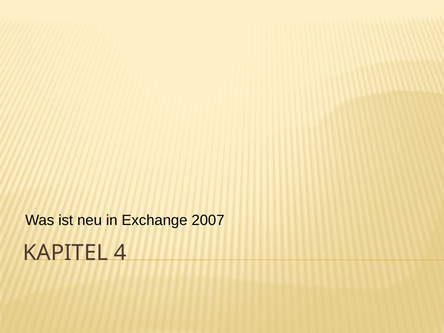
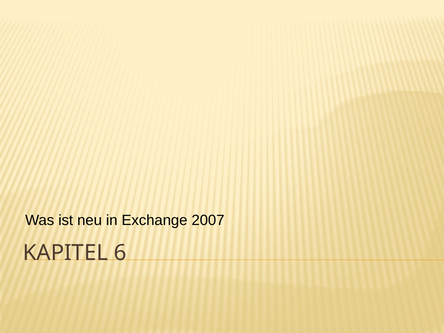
4: 4 -> 6 (120, 253)
